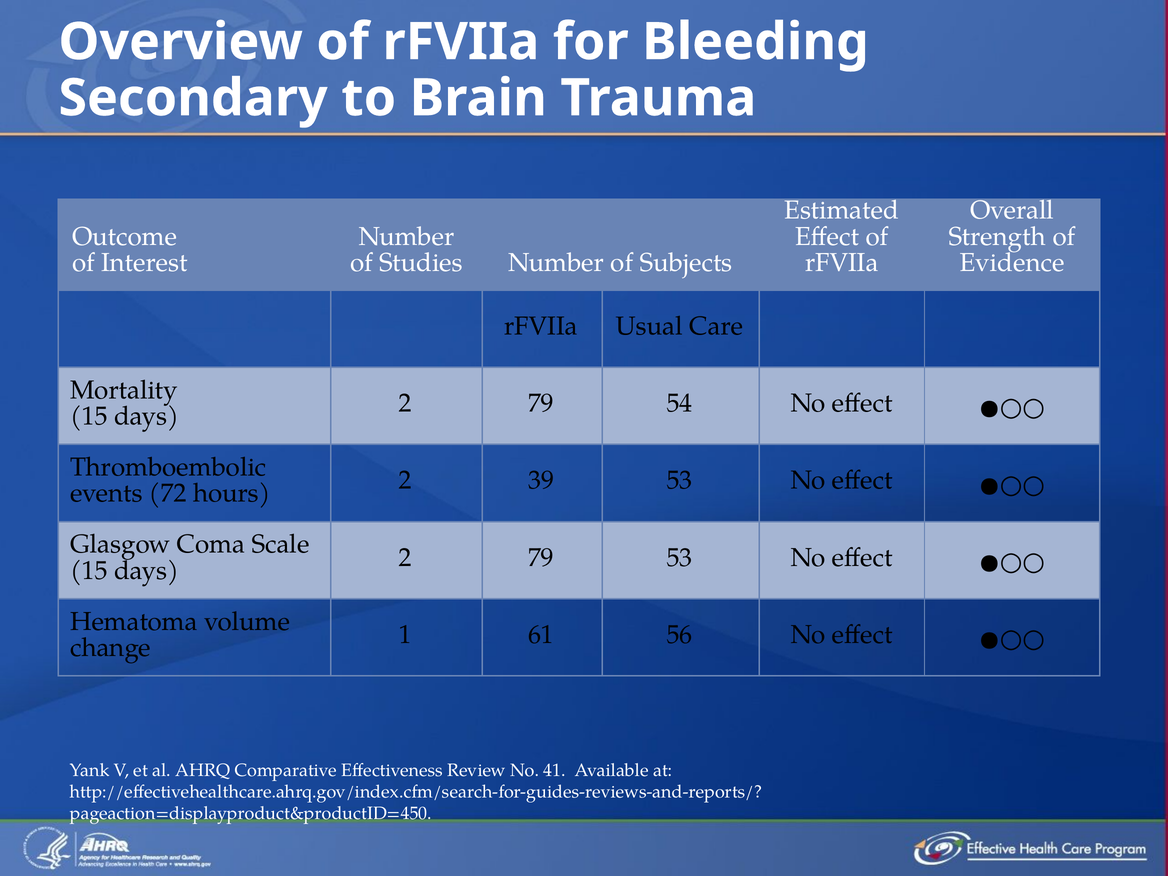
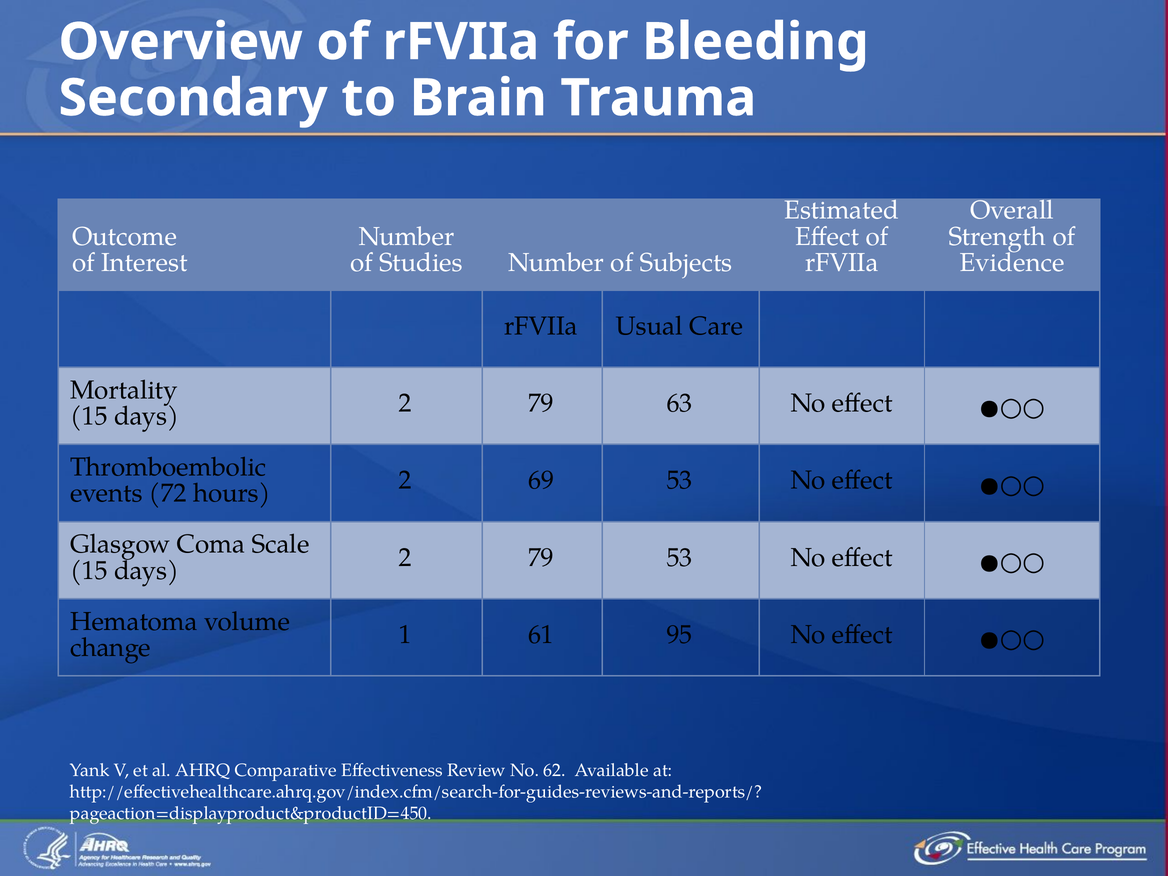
54: 54 -> 63 (680, 403)
39: 39 -> 69 (541, 480)
56: 56 -> 95 (680, 635)
41: 41 -> 62 (555, 771)
